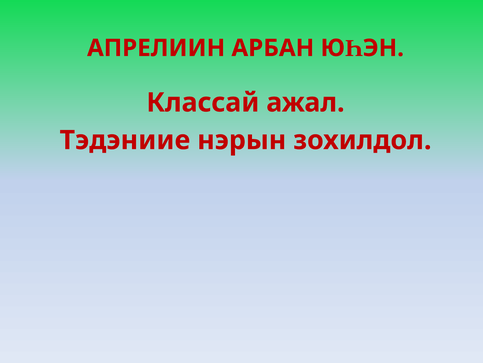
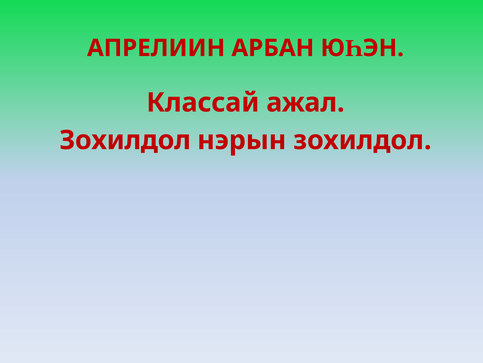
Тэдэниие: Тэдэниие -> Зохилдол (125, 140)
